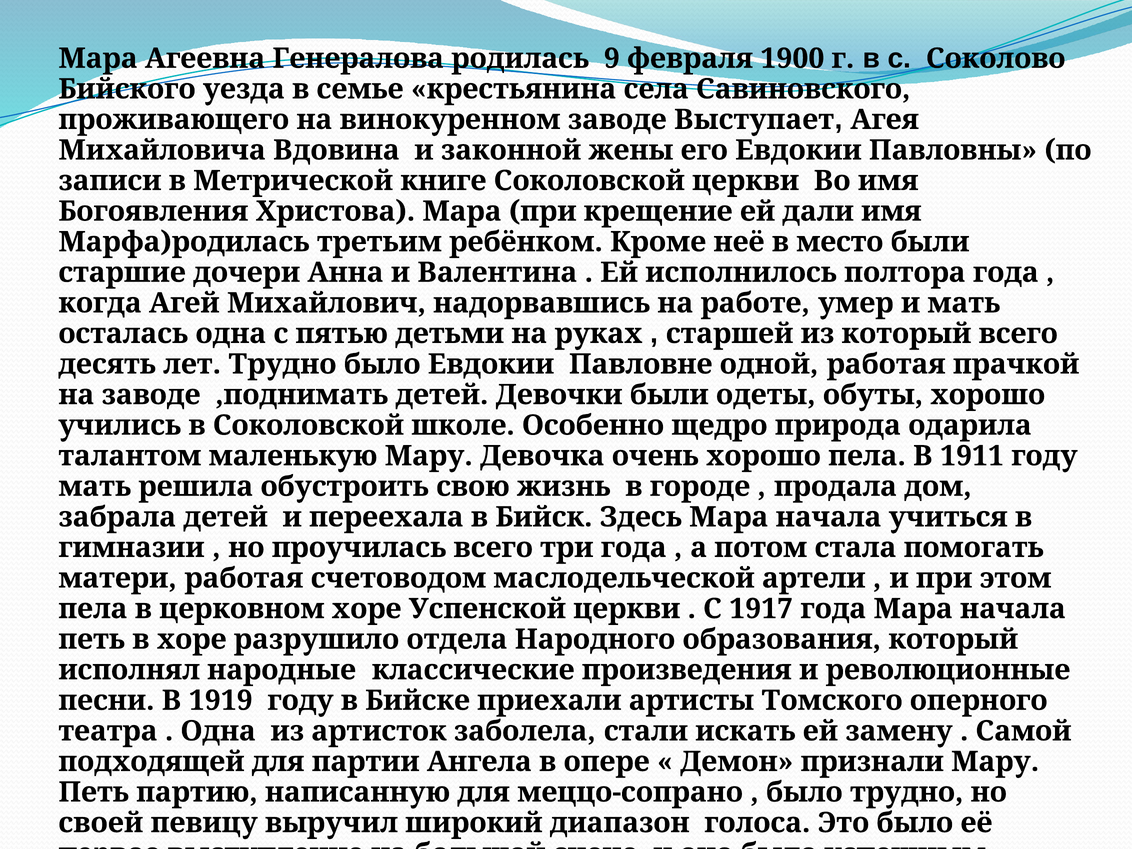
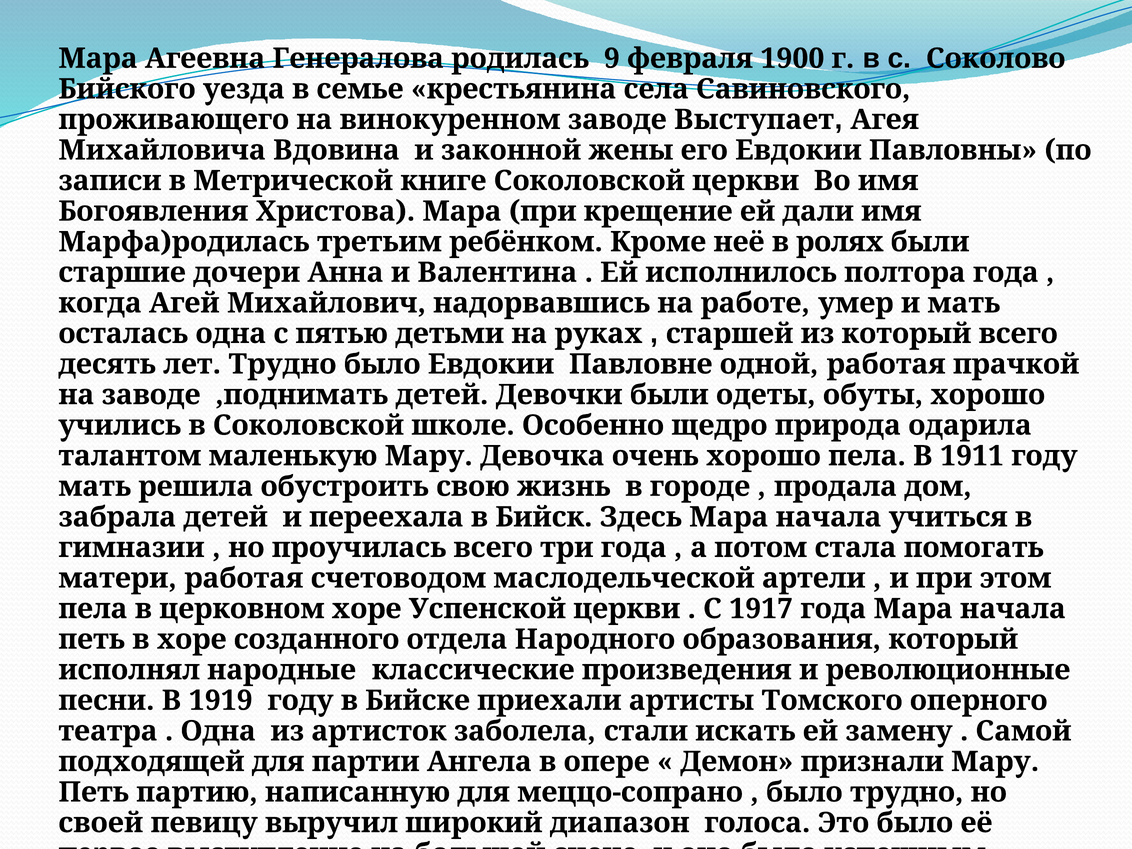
место: место -> ролях (840, 242)
разрушило: разрушило -> созданного (317, 639)
